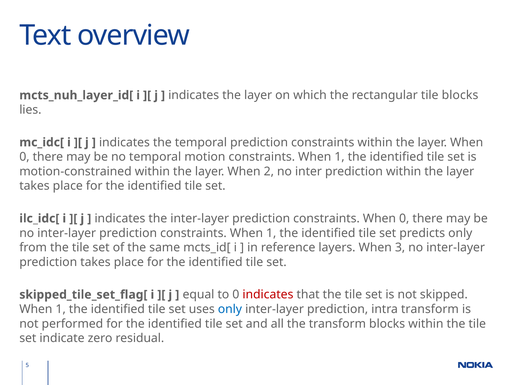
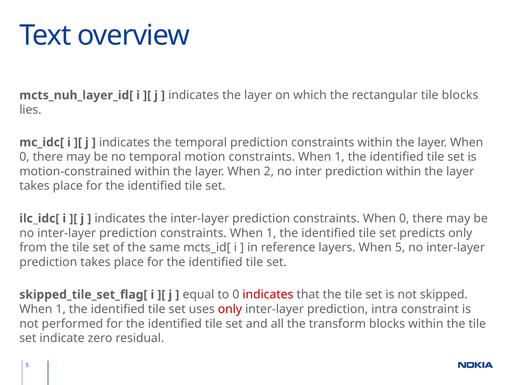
When 3: 3 -> 5 (400, 247)
only colour: blue -> red (230, 309)
intra transform: transform -> constraint (430, 309)
